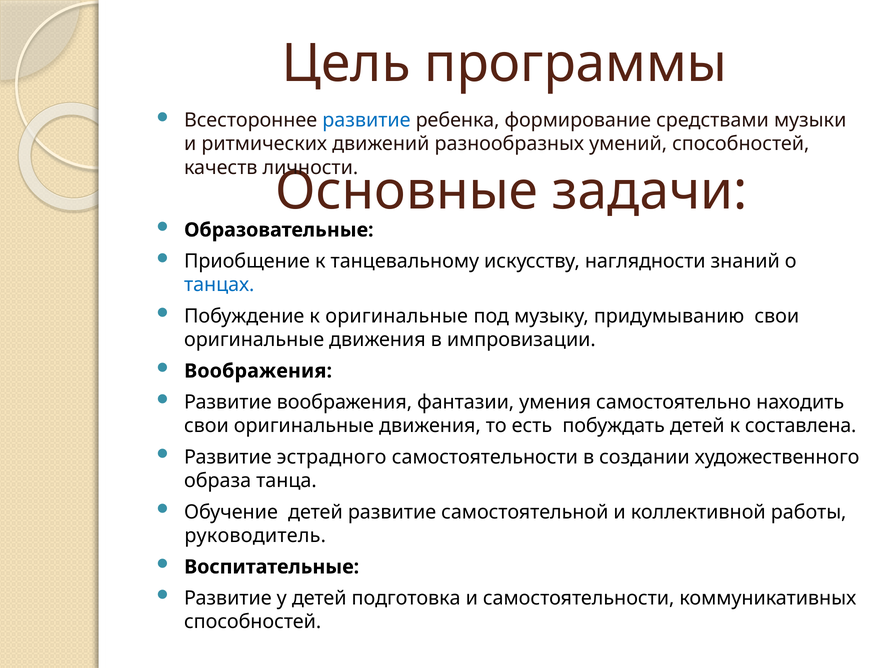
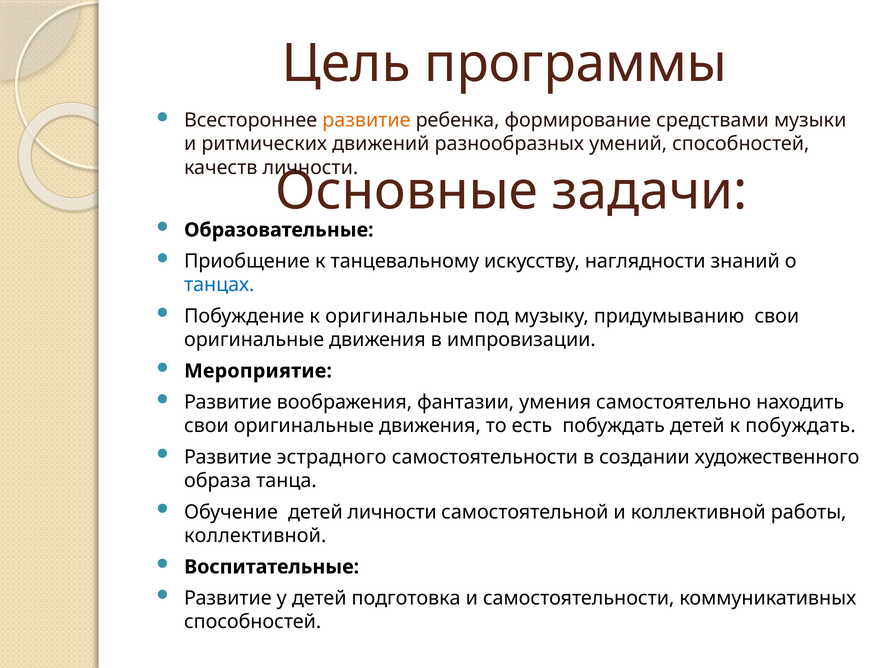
развитие colour: blue -> orange (366, 120)
Воображения: Воображения -> Мероприятие (258, 371)
к составлена: составлена -> побуждать (800, 426)
детей развитие: развитие -> личности (392, 512)
руководитель: руководитель -> коллективной (255, 535)
